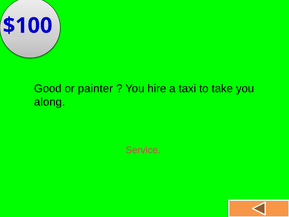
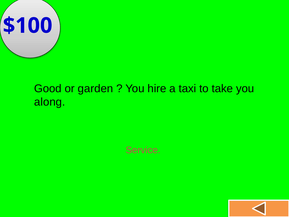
painter: painter -> garden (95, 88)
